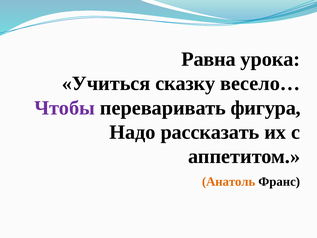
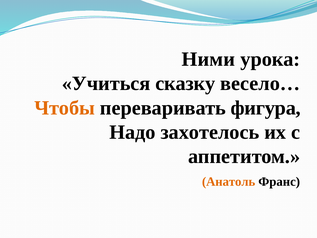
Равна: Равна -> Ними (208, 59)
Чтобы colour: purple -> orange (65, 108)
рассказать: рассказать -> захотелось (210, 132)
